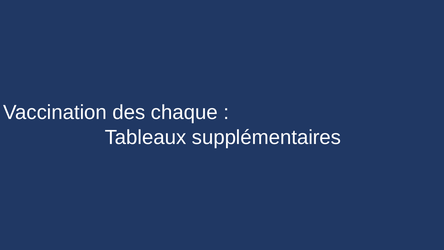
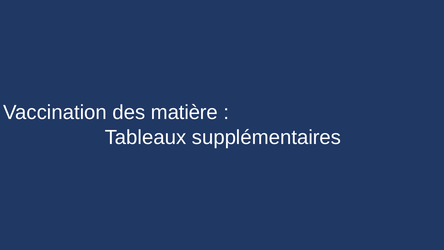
chaque: chaque -> matière (184, 112)
